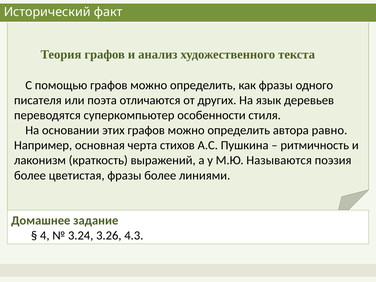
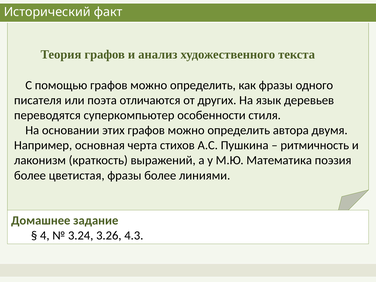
равно: равно -> двумя (330, 130)
Называются: Называются -> Математика (279, 160)
